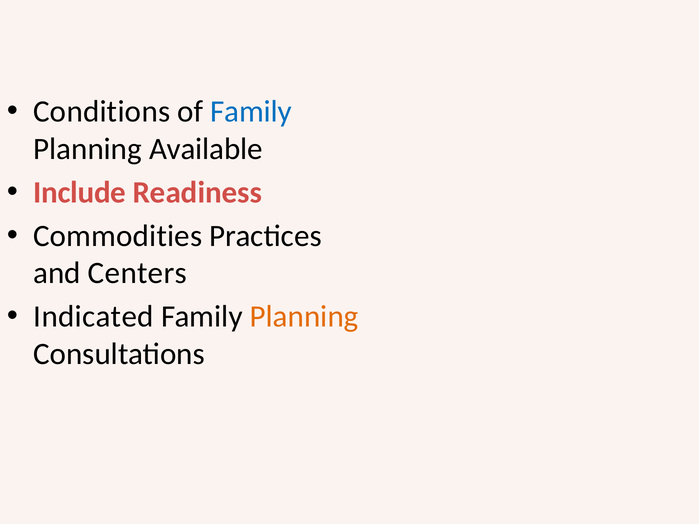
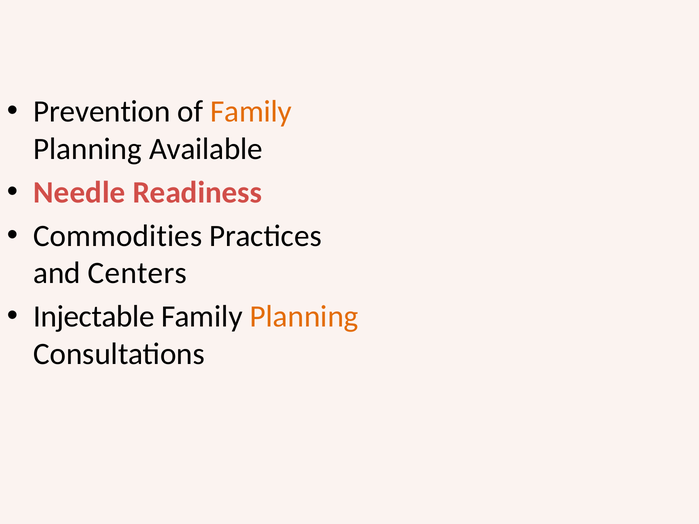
Conditions: Conditions -> Prevention (102, 112)
Family colour: blue -> orange (251, 112)
Include: Include -> Needle (79, 192)
Indicated: Indicated -> Injectable (94, 317)
